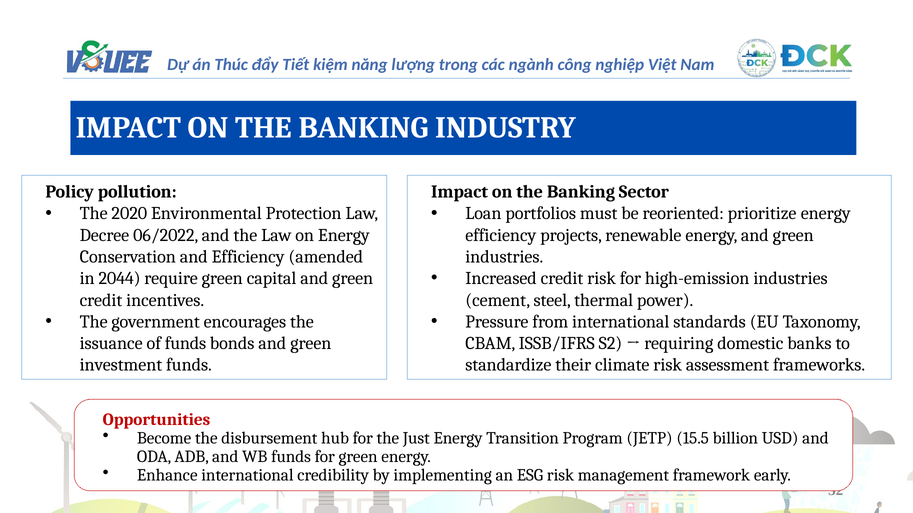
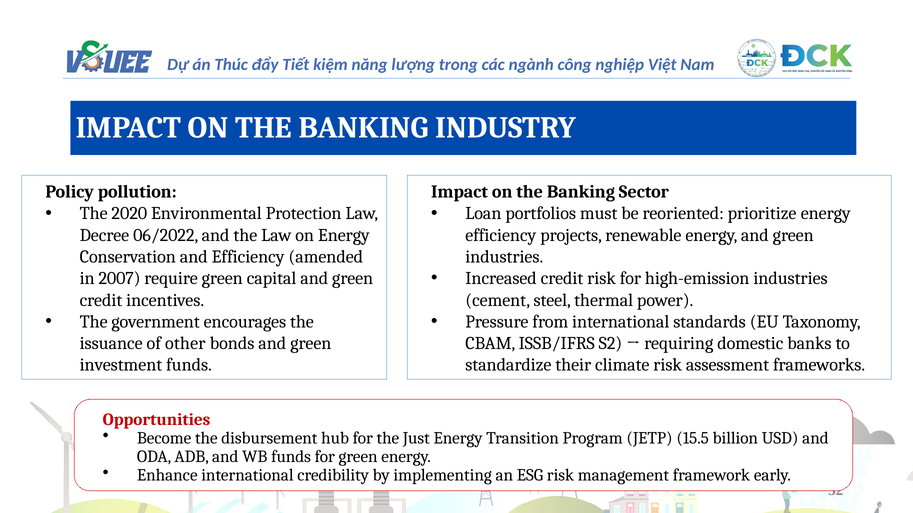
2044: 2044 -> 2007 (120, 279)
of funds: funds -> other (185, 344)
